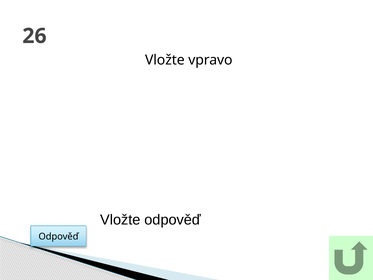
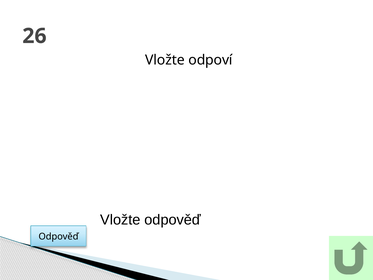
vpravo: vpravo -> odpoví (211, 60)
